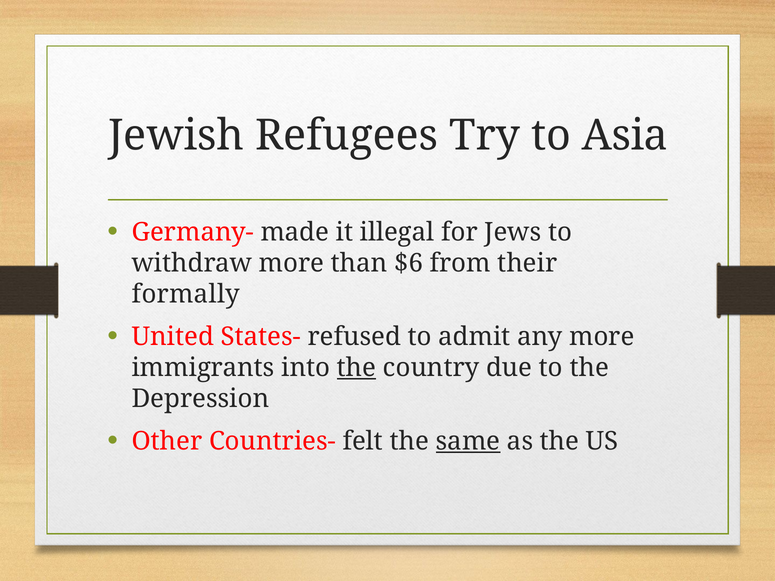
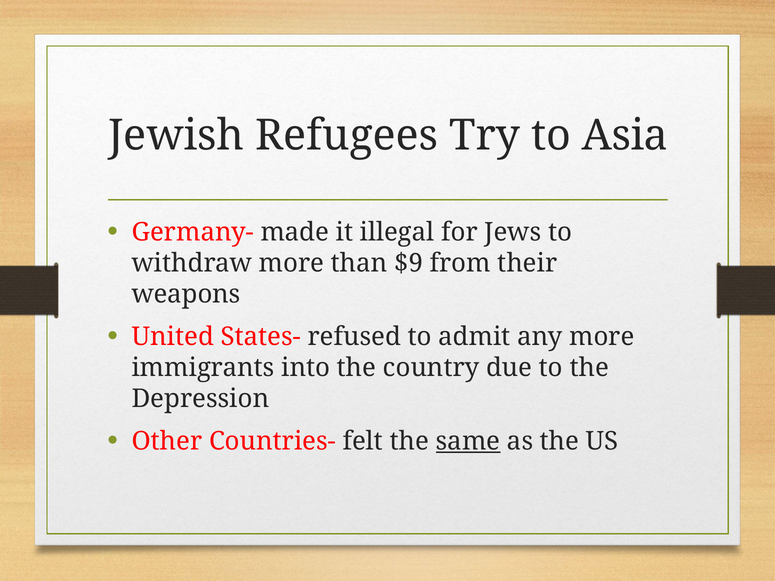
$6: $6 -> $9 (409, 263)
formally: formally -> weapons (186, 294)
the underline: present -> none (357, 368)
